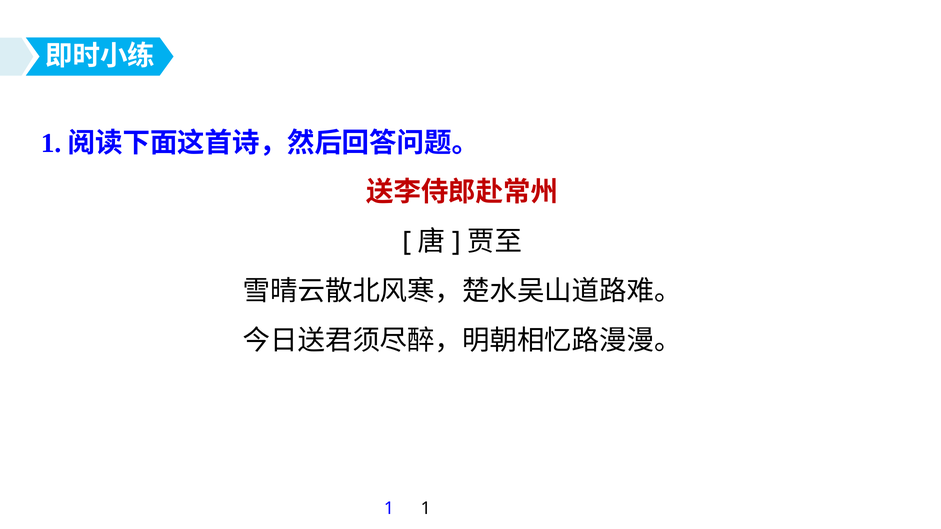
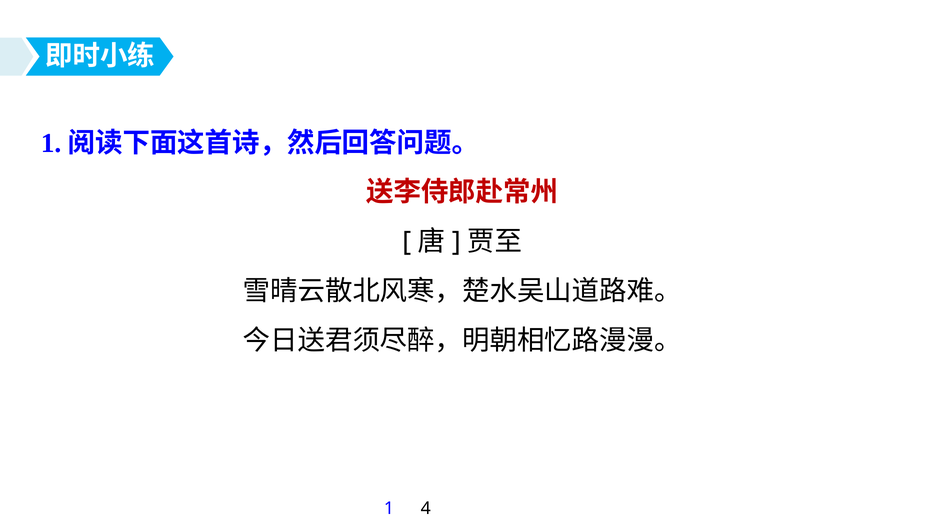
1 1: 1 -> 4 (426, 509)
